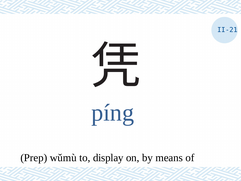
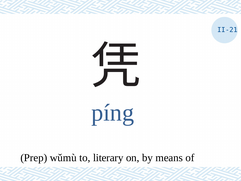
display: display -> literary (108, 158)
